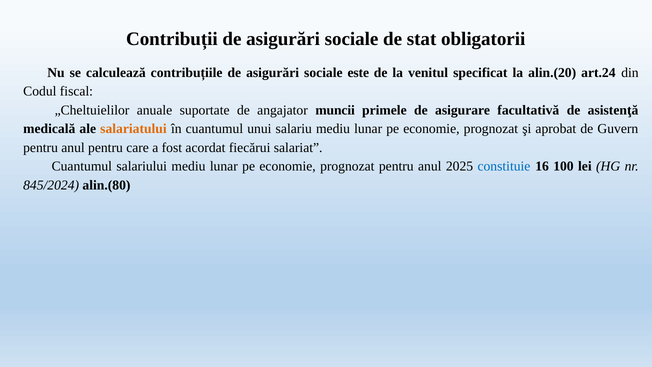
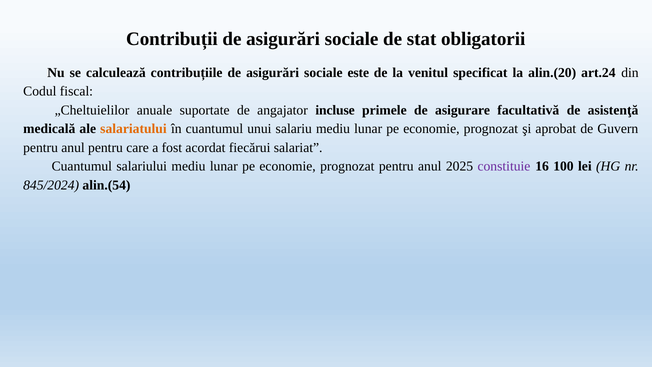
muncii: muncii -> incluse (335, 110)
constituie colour: blue -> purple (504, 166)
alin.(80: alin.(80 -> alin.(54 (106, 185)
